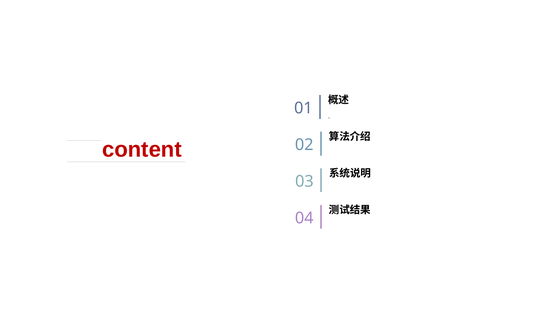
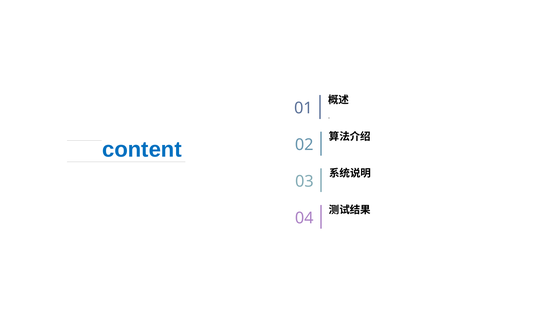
content colour: red -> blue (142, 149)
